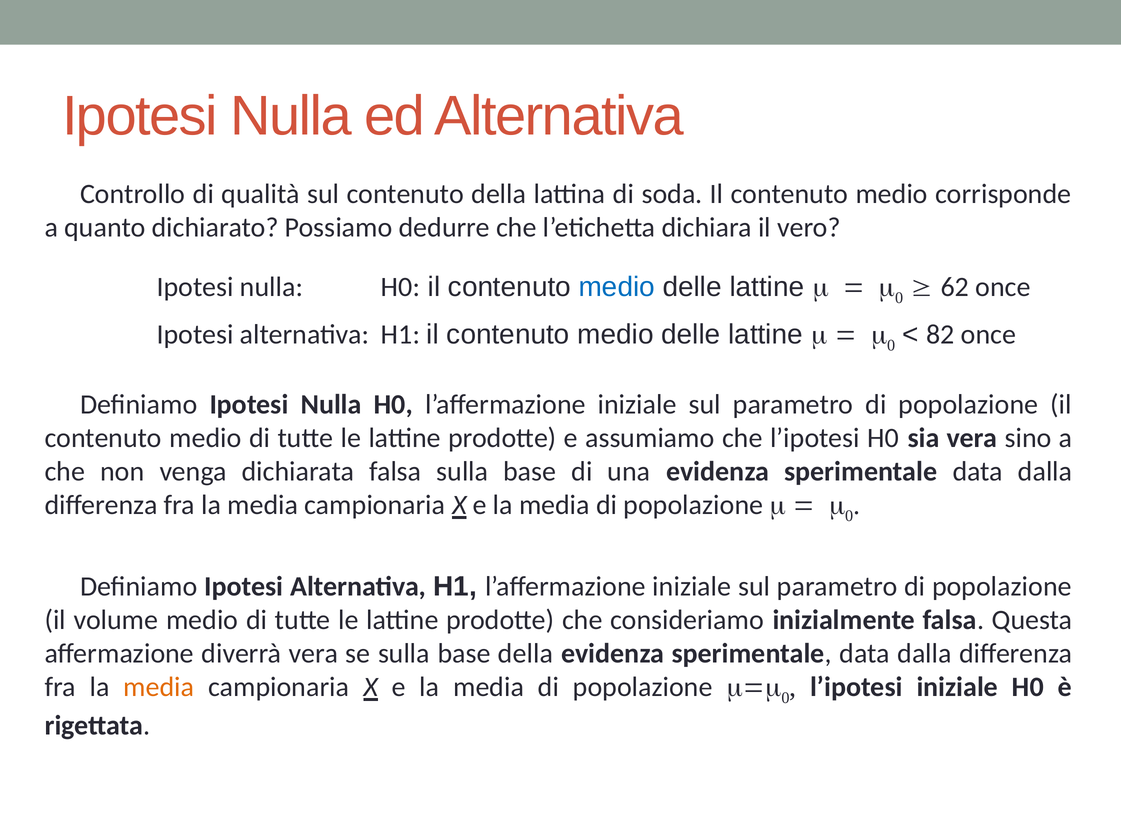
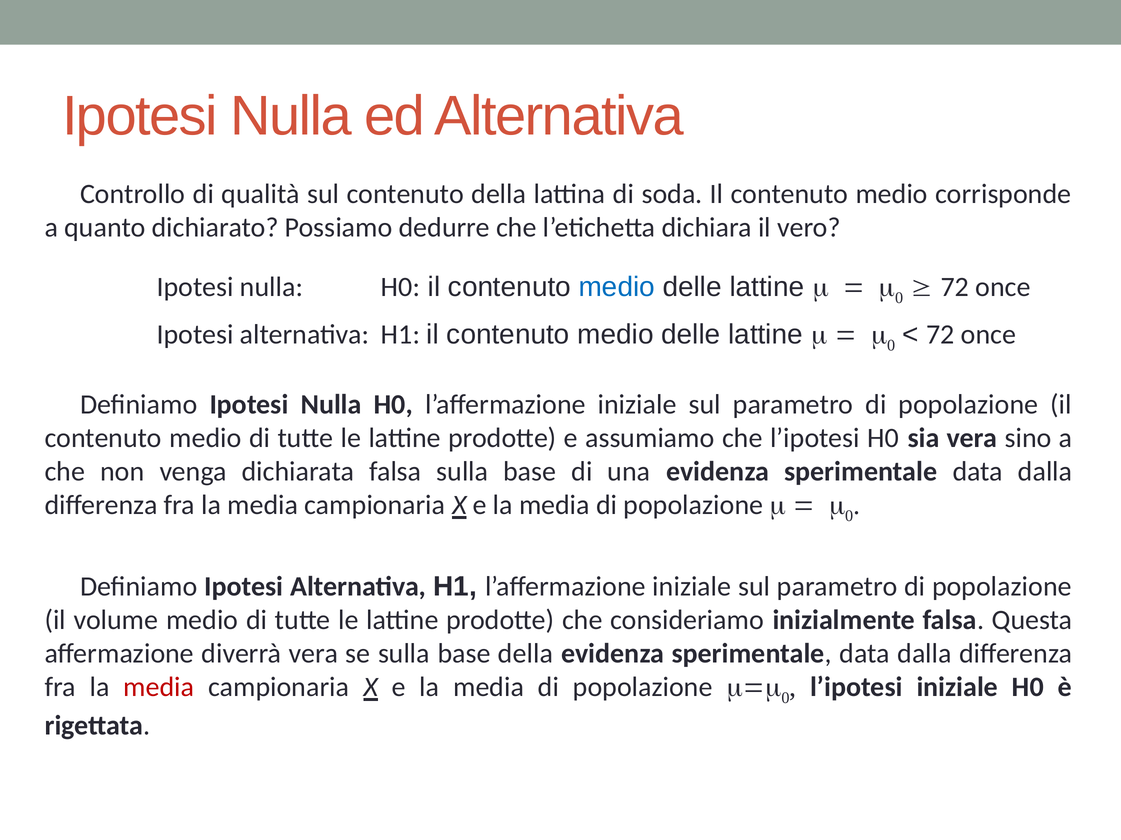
62: 62 -> 72 (955, 287)
82: 82 -> 72 (940, 335)
media colour: orange -> red (159, 688)
